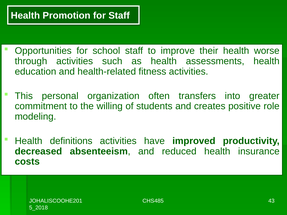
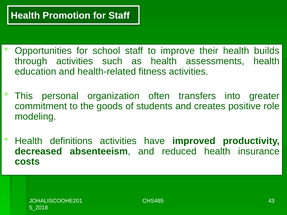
worse: worse -> builds (267, 51)
willing: willing -> goods (110, 106)
